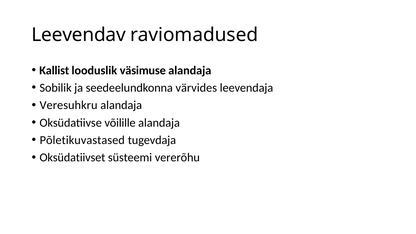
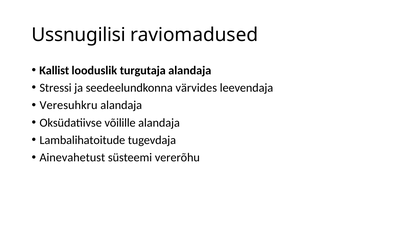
Leevendav: Leevendav -> Ussnugilisi (79, 35)
väsimuse: väsimuse -> turgutaja (143, 70)
Sobilik: Sobilik -> Stressi (56, 88)
Põletikuvastased: Põletikuvastased -> Lambalihatoitude (82, 140)
Oksüdatiivset: Oksüdatiivset -> Ainevahetust (72, 158)
